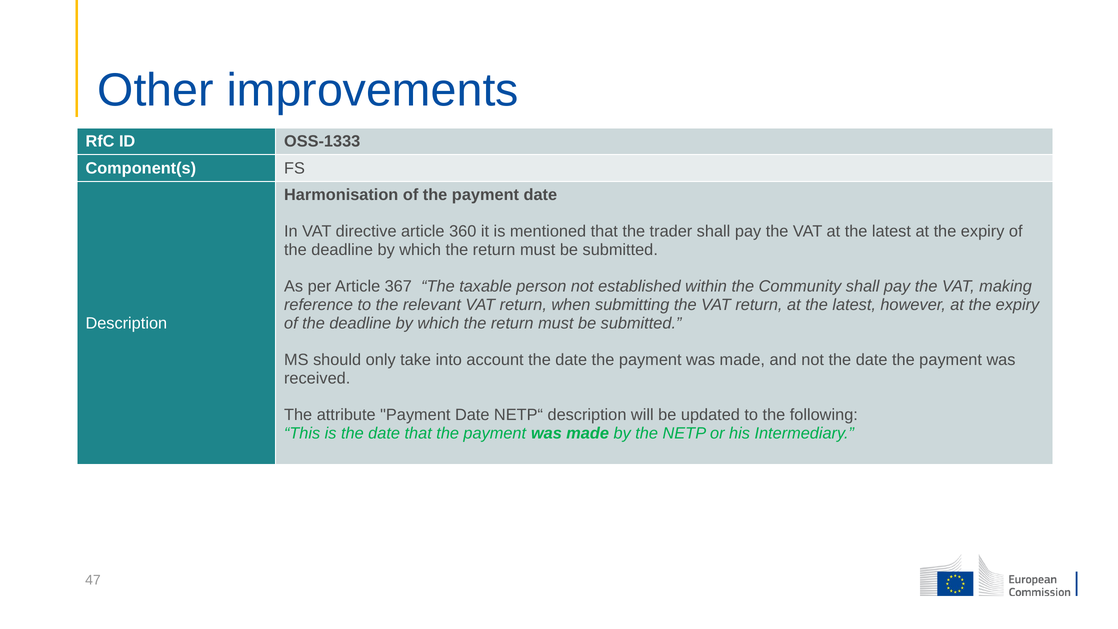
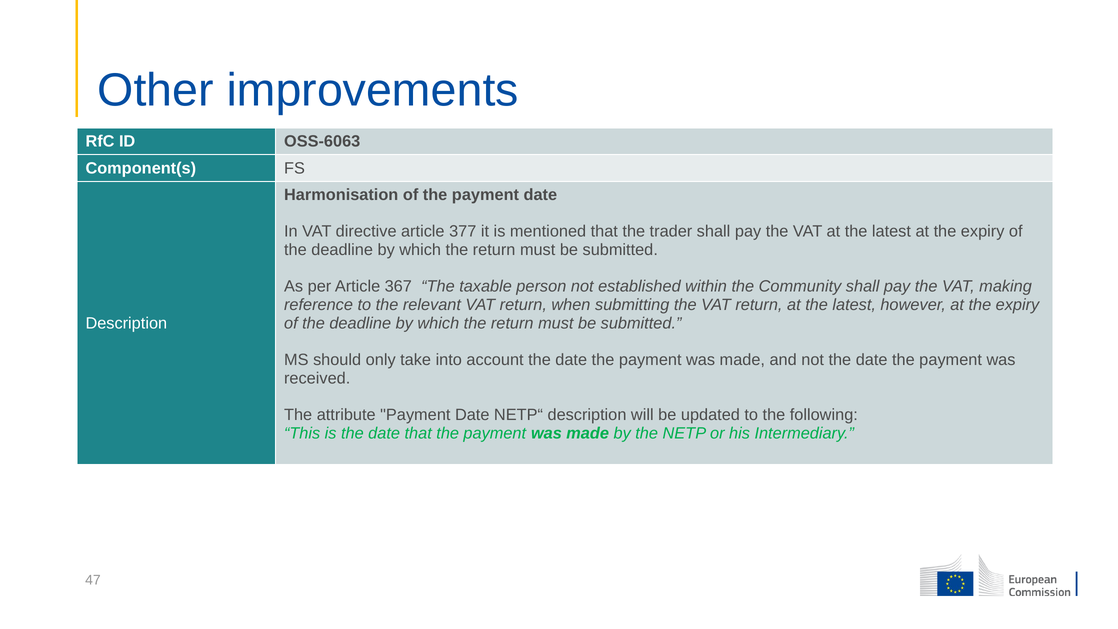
OSS-1333: OSS-1333 -> OSS-6063 (322, 141)
360: 360 -> 377 (463, 232)
